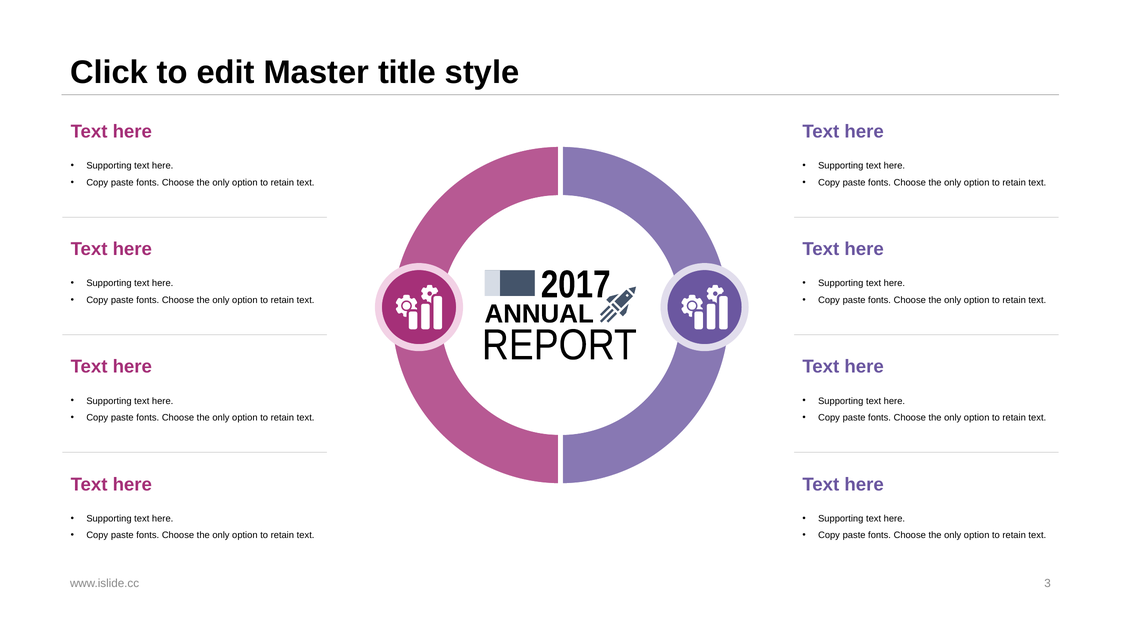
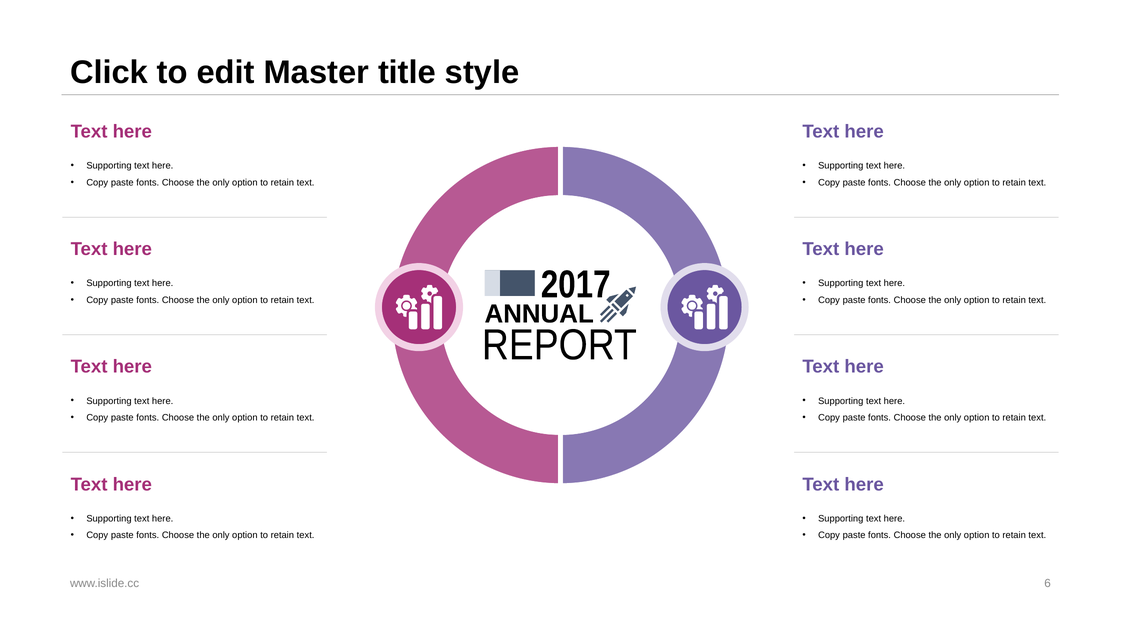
3: 3 -> 6 (1048, 584)
